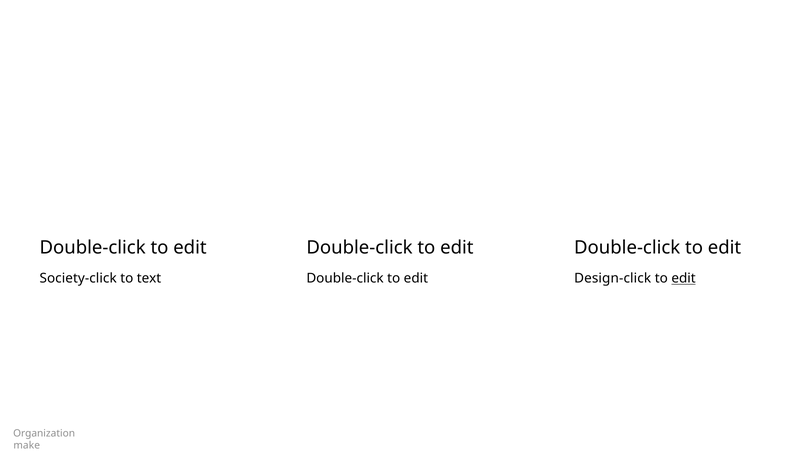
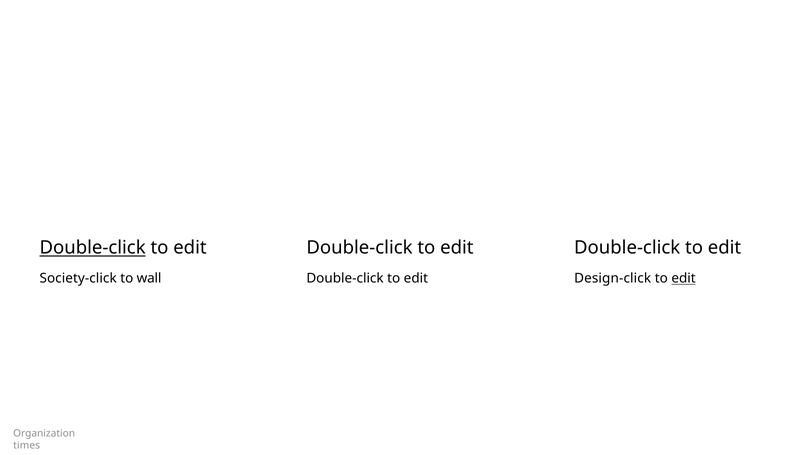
Double-click underline: none -> present (93, 248)
text: text -> wall (149, 279)
make: make -> times (27, 446)
